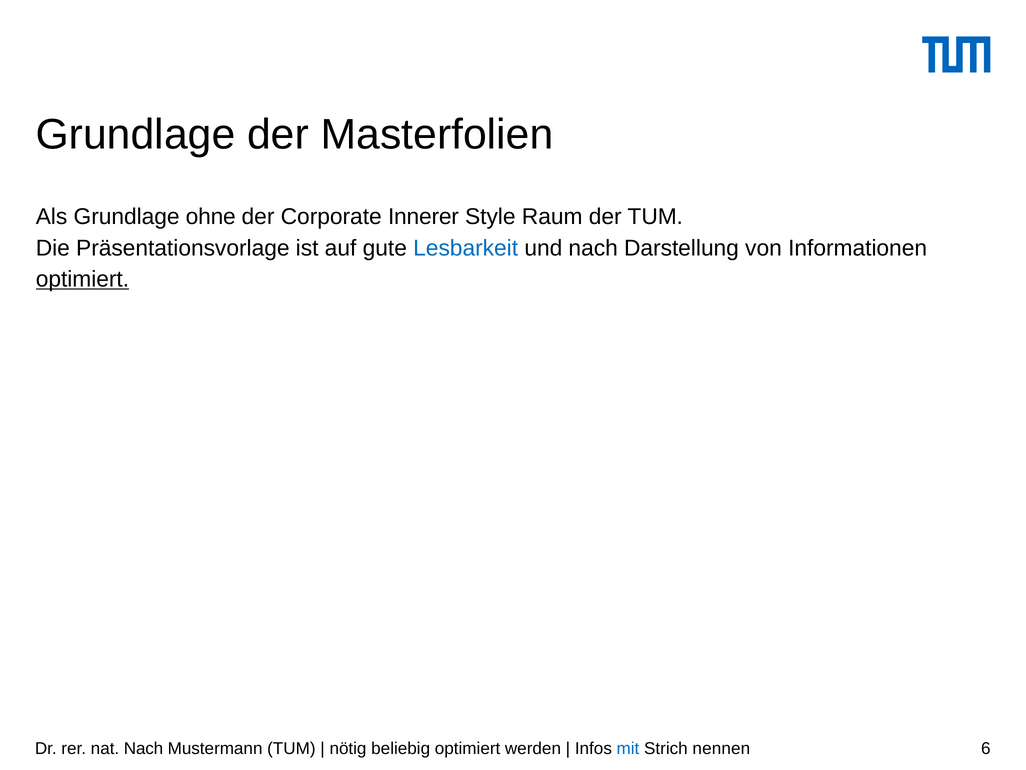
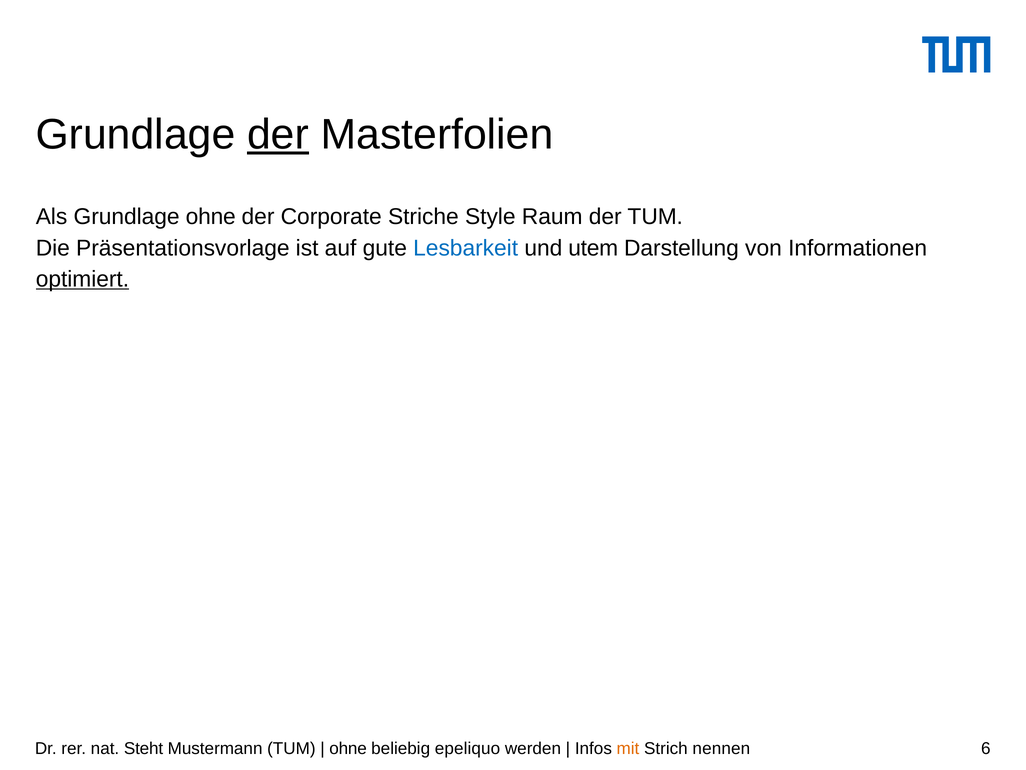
der underline: none -> present (278, 135)
Innerer: Innerer -> Striche (423, 217)
und nach: nach -> utem (593, 248)
nat Nach: Nach -> Steht (144, 748)
nötig: nötig -> ohne (348, 748)
beliebig optimiert: optimiert -> epeliquo (468, 748)
mit colour: blue -> orange (628, 748)
